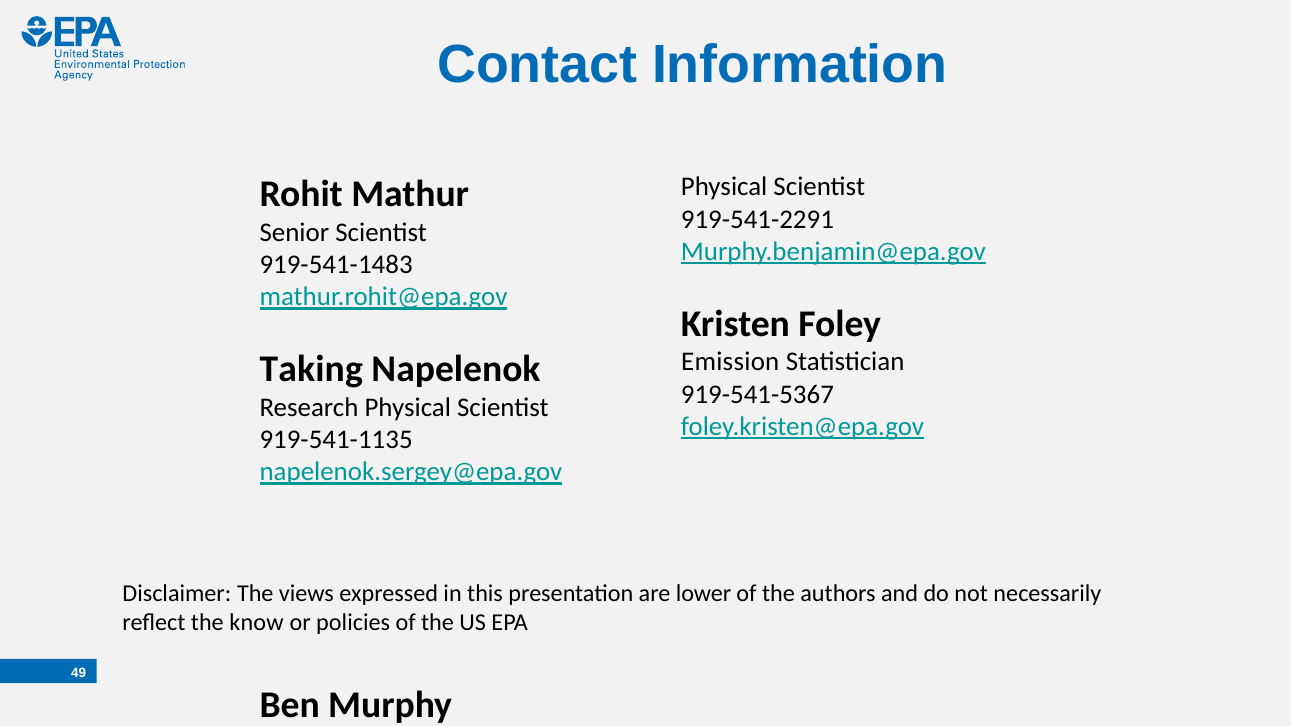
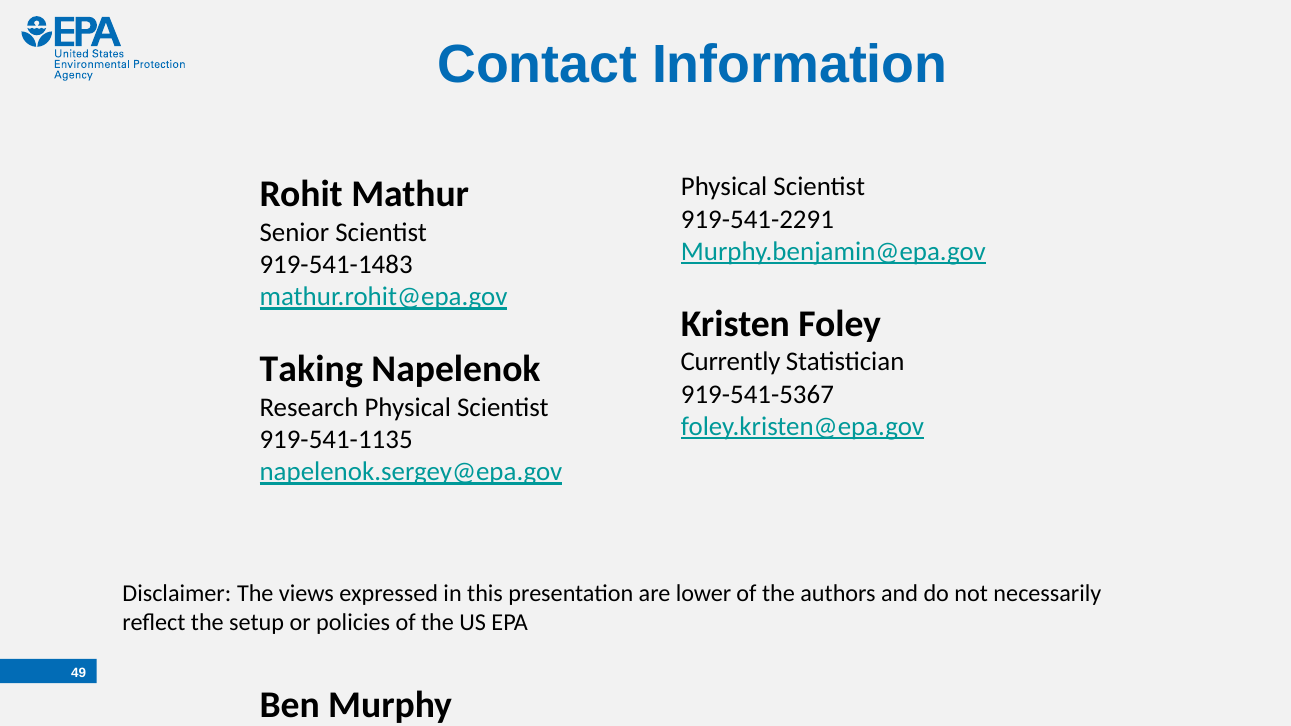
Emission: Emission -> Currently (731, 362)
know: know -> setup (257, 623)
